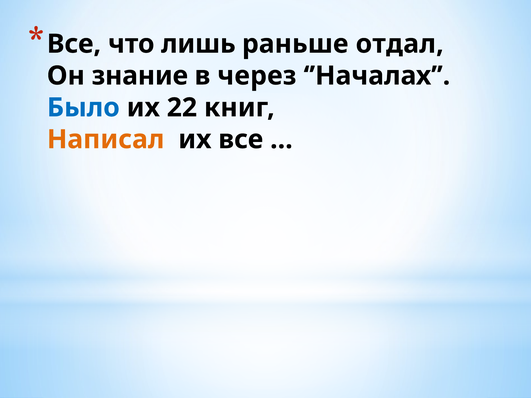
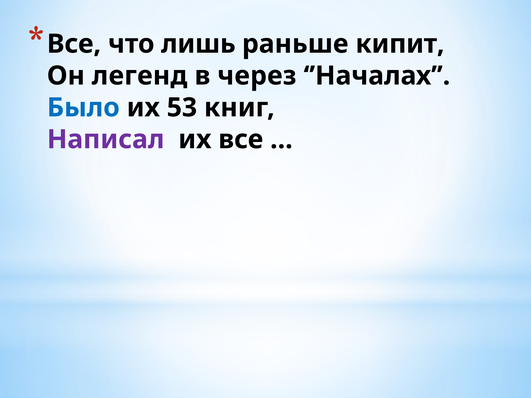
отдал: отдал -> кипит (400, 44)
знание: знание -> легенд (140, 76)
22: 22 -> 53 (182, 108)
Написал colour: orange -> purple (106, 140)
